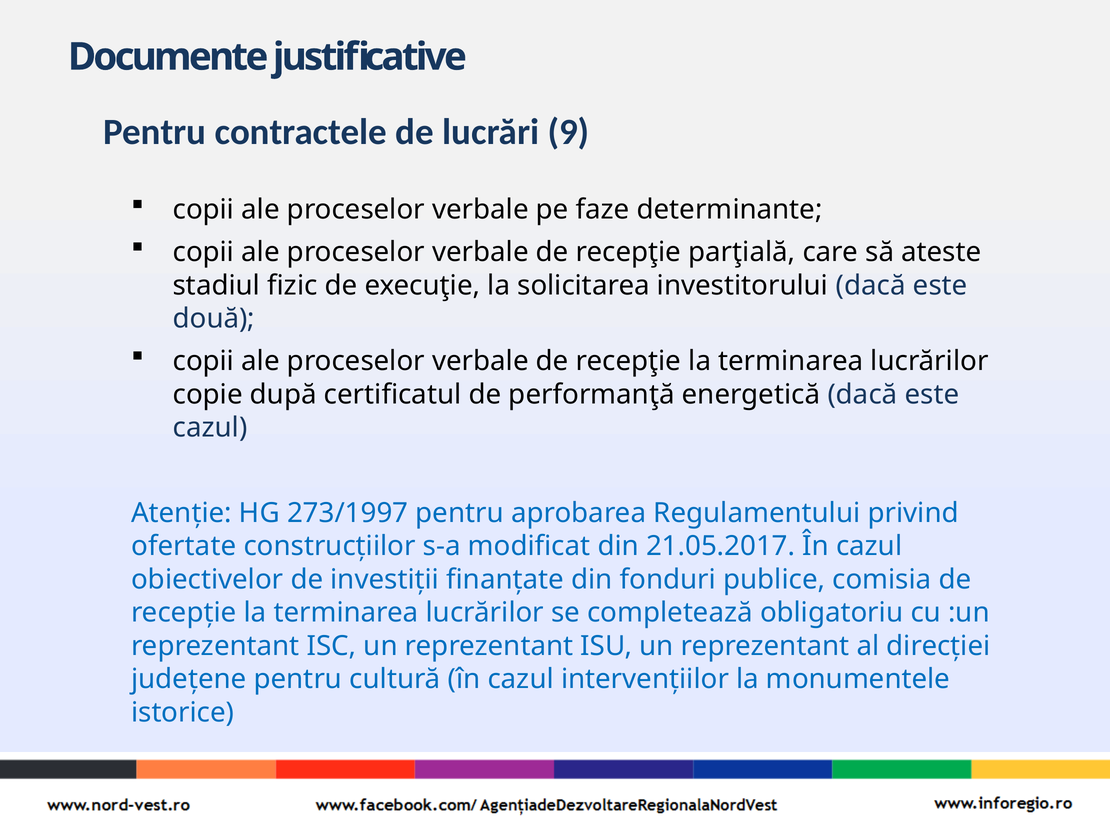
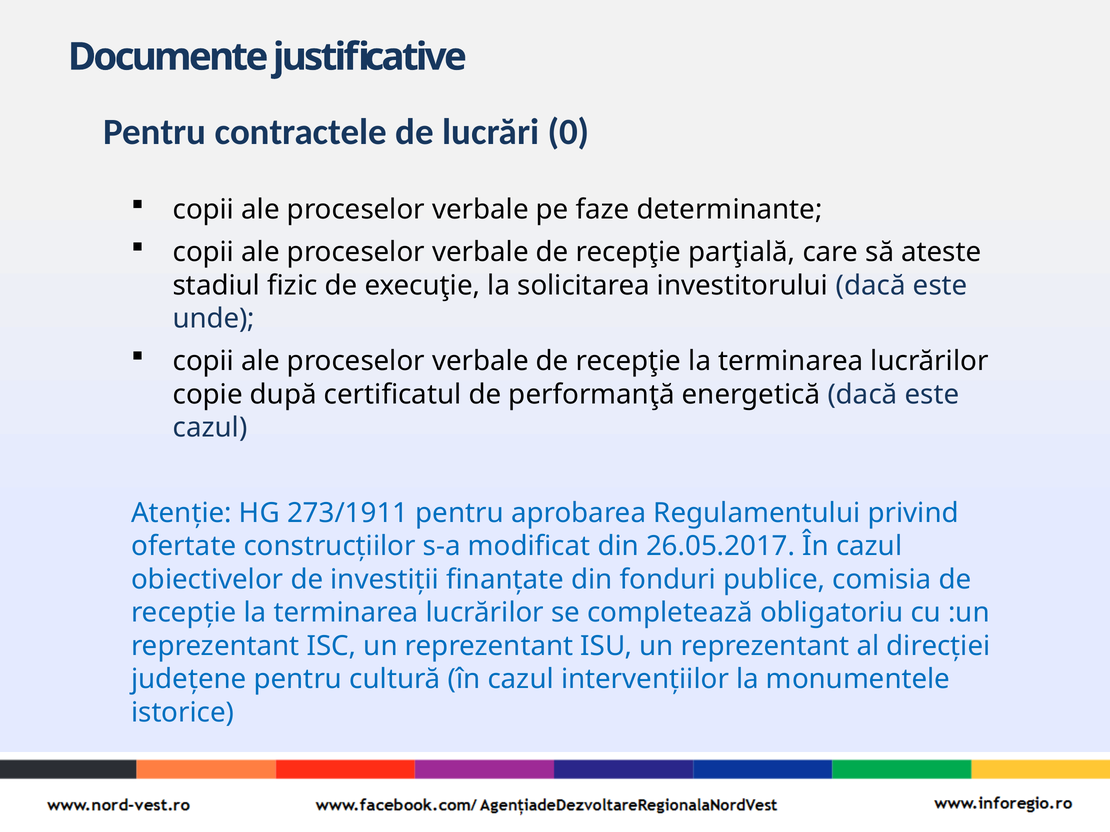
9: 9 -> 0 (569, 132)
două: două -> unde (214, 319)
273/1997: 273/1997 -> 273/1911 (348, 513)
21.05.2017: 21.05.2017 -> 26.05.2017 (721, 546)
